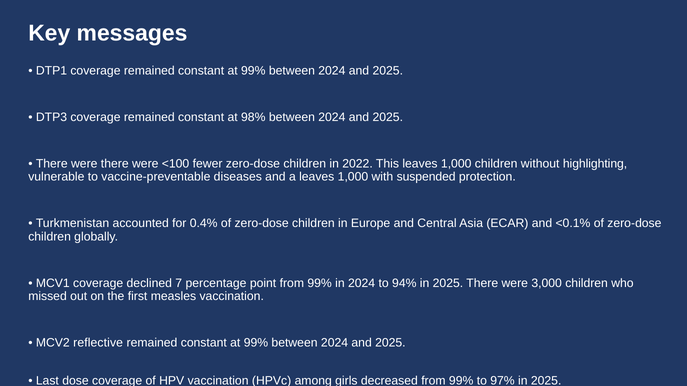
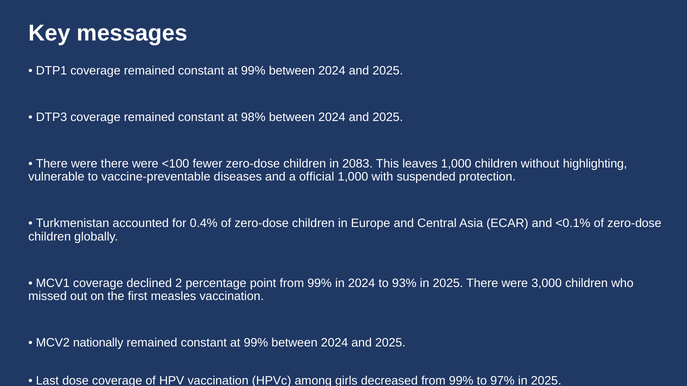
2022: 2022 -> 2083 (358, 164)
a leaves: leaves -> official (317, 177)
7: 7 -> 2 (179, 283)
94%: 94% -> 93% (404, 283)
reflective: reflective -> nationally (98, 343)
